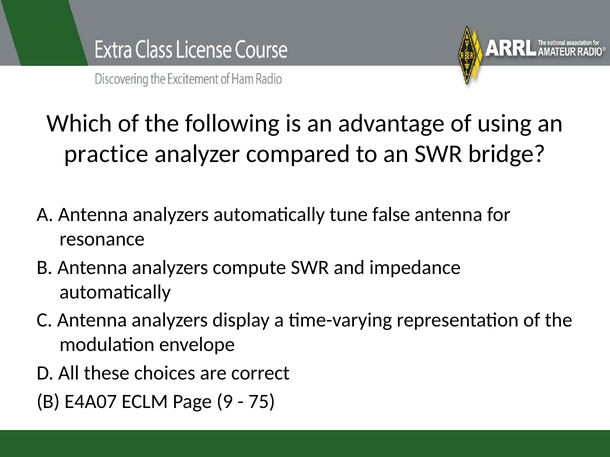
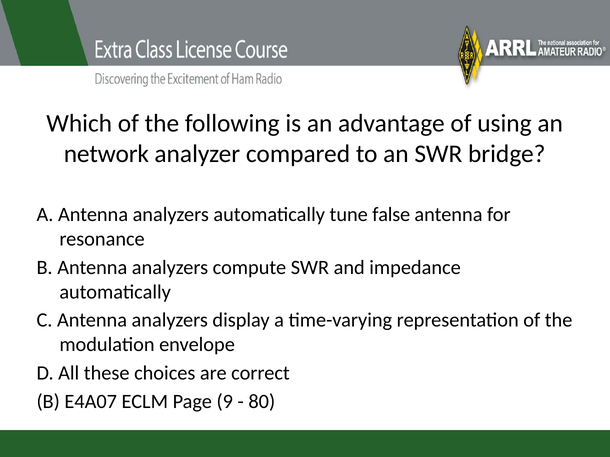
practice: practice -> network (106, 154)
75: 75 -> 80 (262, 402)
